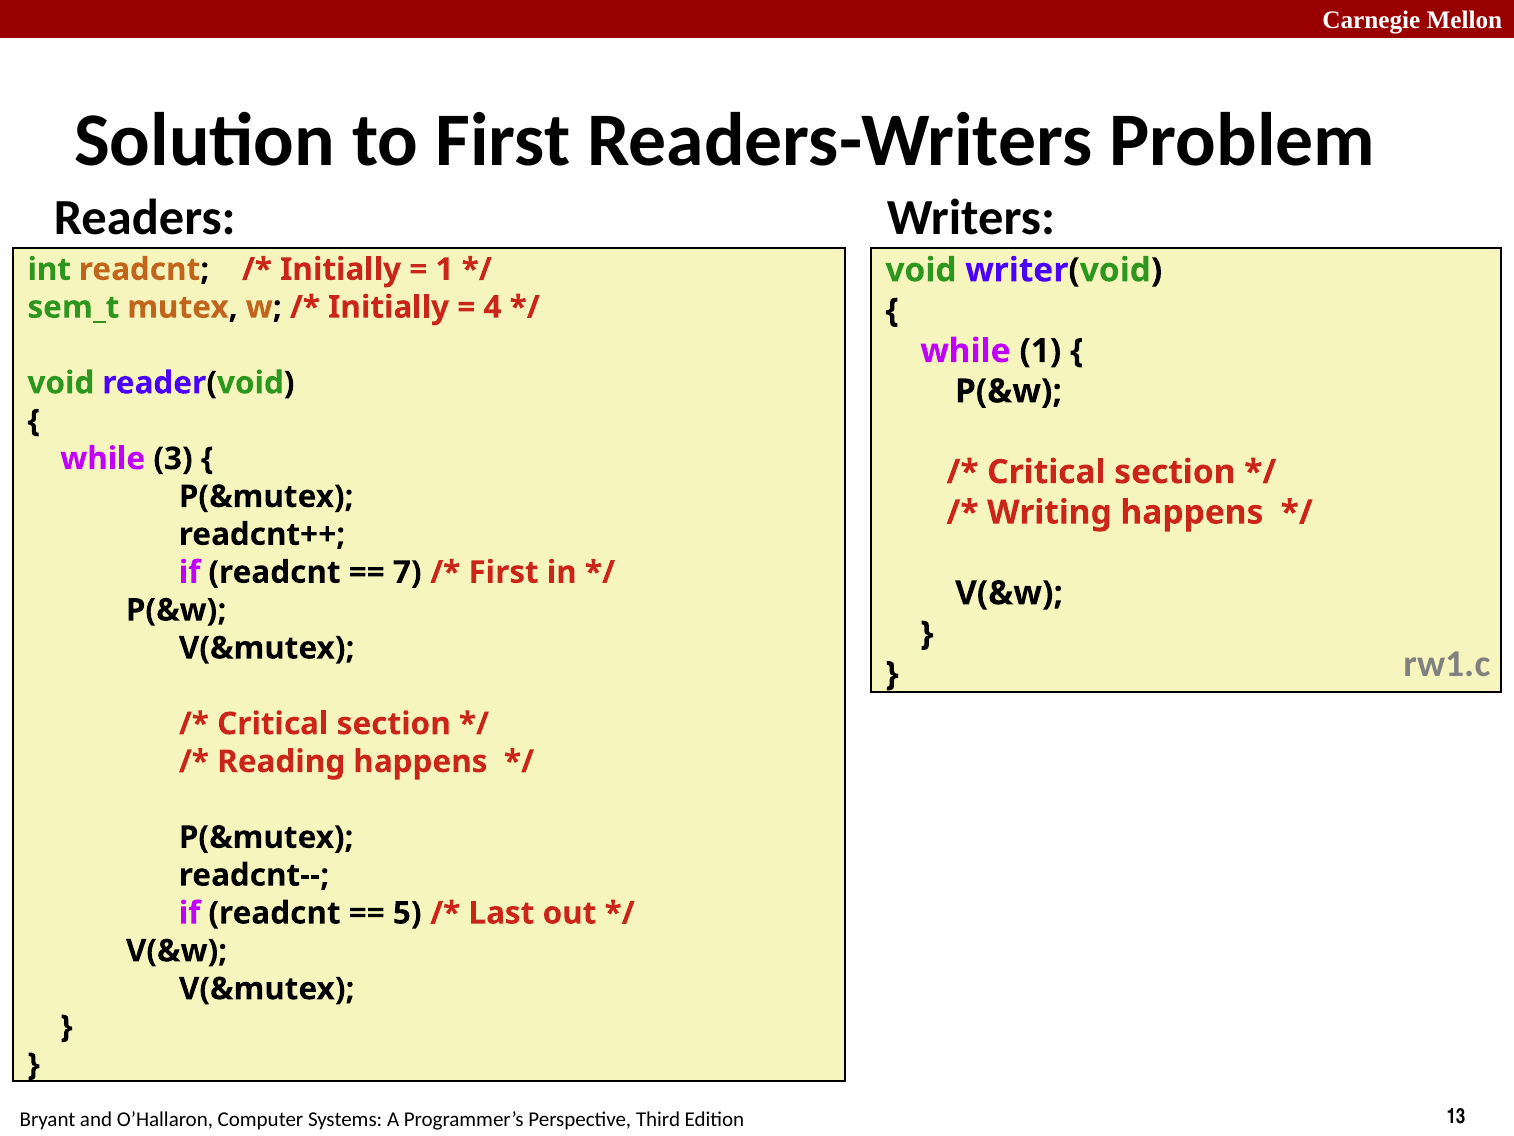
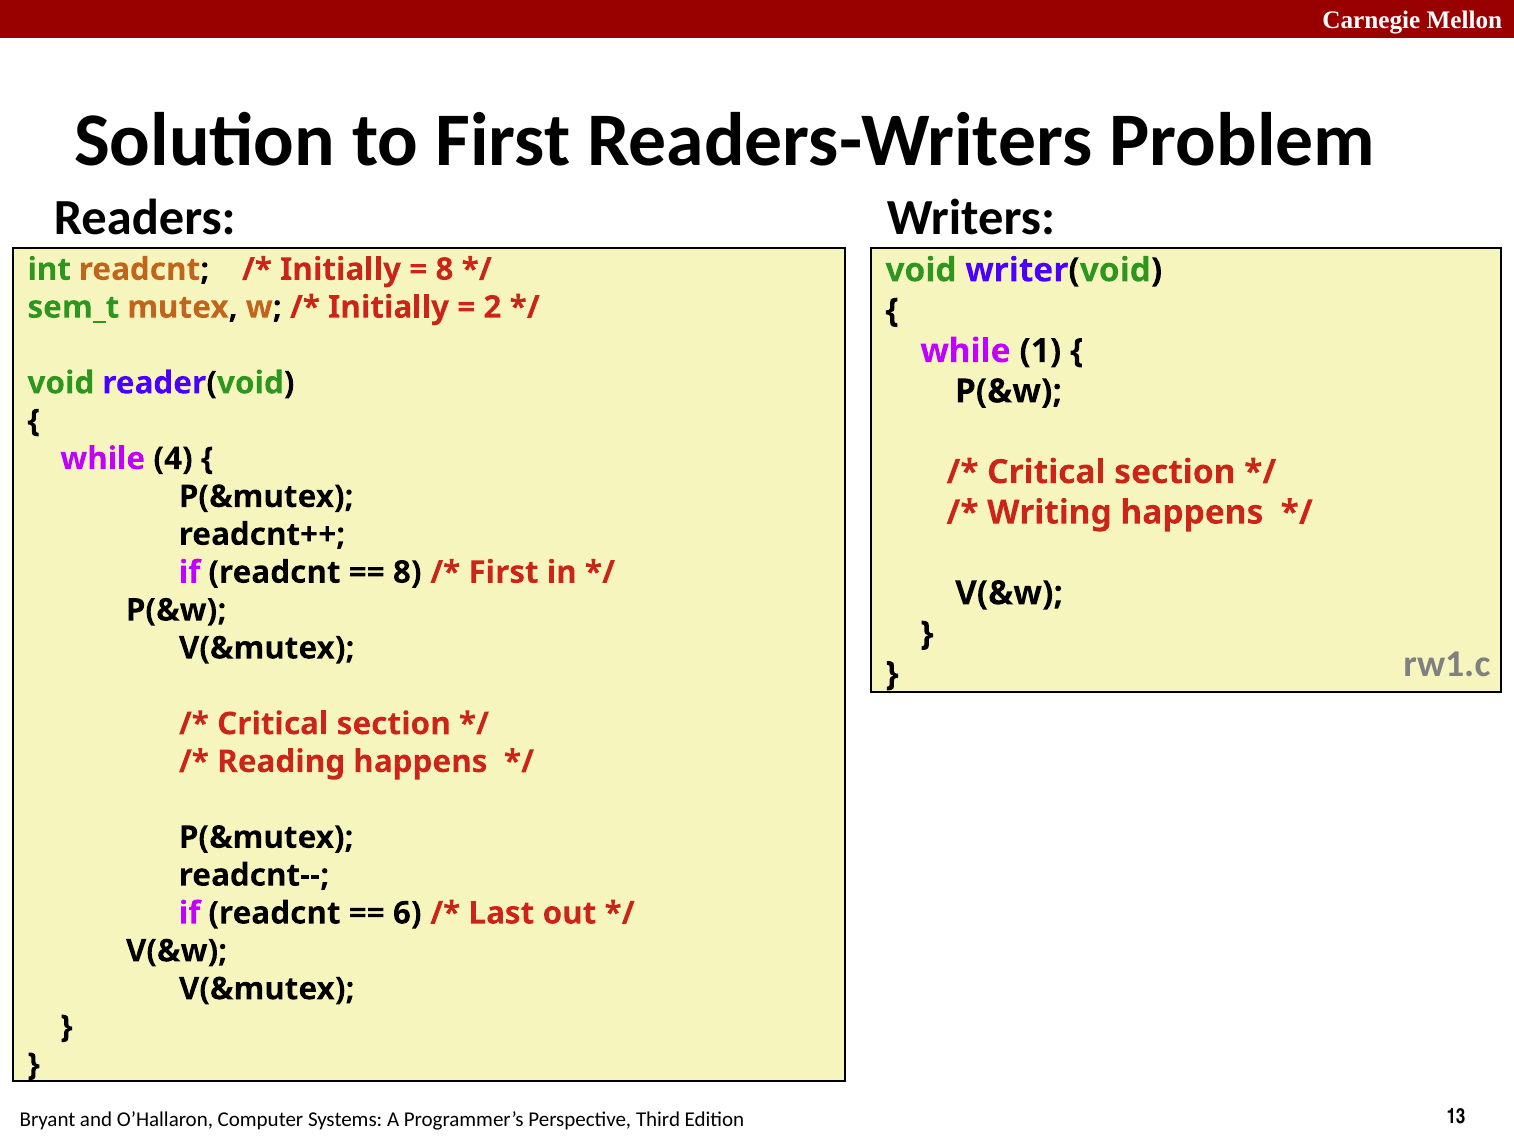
1: 1 -> 8 (444, 269)
4: 4 -> 2 (492, 307)
3: 3 -> 4 (173, 459)
7: 7 -> 8 (407, 572)
5: 5 -> 6 (407, 913)
